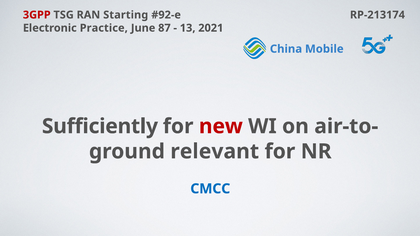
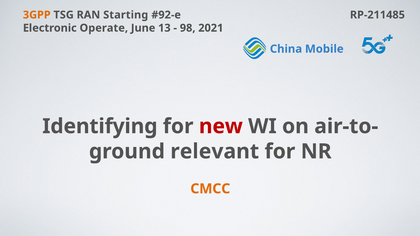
3GPP colour: red -> orange (37, 15)
RP-213174: RP-213174 -> RP-211485 (377, 15)
Practice: Practice -> Operate (104, 28)
87: 87 -> 13 (164, 28)
13: 13 -> 98 (188, 28)
Sufficiently: Sufficiently -> Identifying (100, 126)
CMCC colour: blue -> orange (210, 189)
